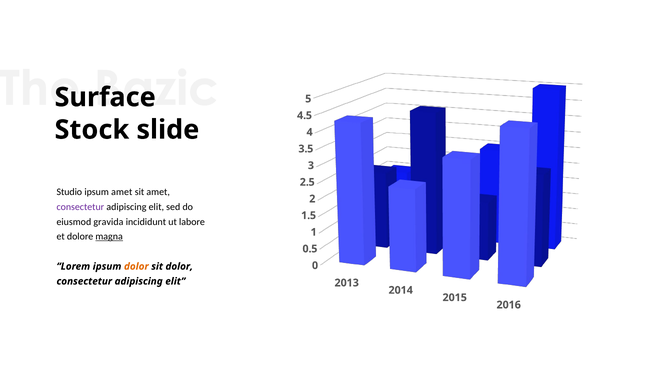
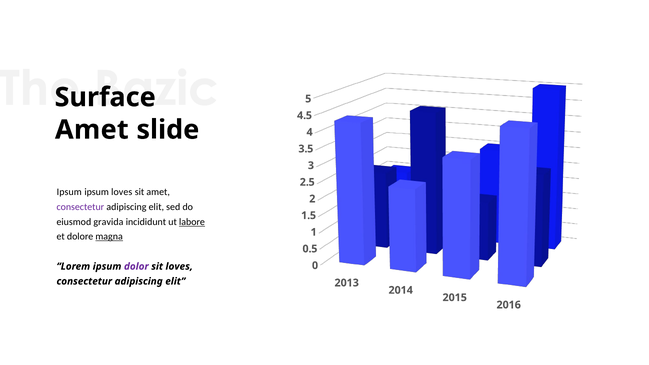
Stock: Stock -> Amet (92, 130)
Studio: Studio -> Ipsum (69, 192)
ipsum amet: amet -> loves (122, 192)
labore underline: none -> present (192, 222)
dolor colour: orange -> purple (136, 266)
sit dolor: dolor -> loves (179, 266)
